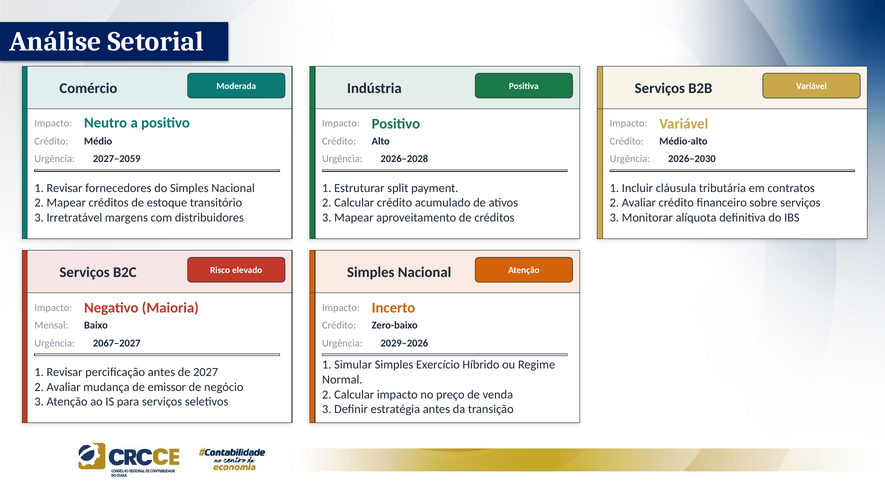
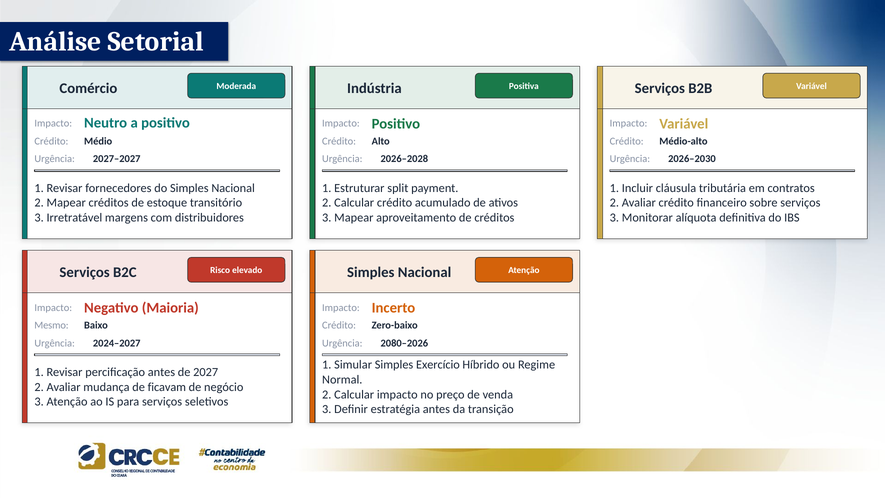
2027–2059: 2027–2059 -> 2027–2027 (117, 159)
Mensal: Mensal -> Mesmo (51, 325)
2067–2027: 2067–2027 -> 2024–2027 (117, 343)
2029–2026: 2029–2026 -> 2080–2026 (404, 343)
emissor: emissor -> ficavam (167, 387)
